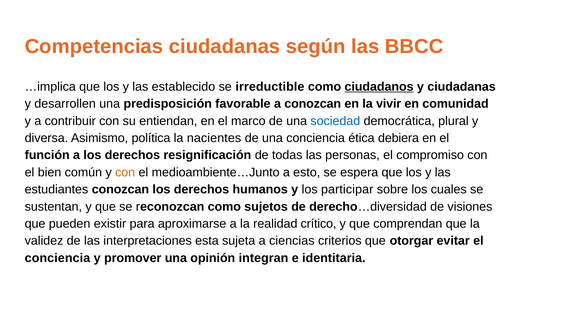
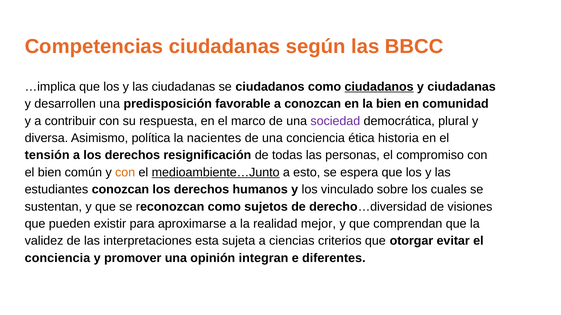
las establecido: establecido -> ciudadanas (183, 87)
se irreductible: irreductible -> ciudadanos (270, 87)
la vivir: vivir -> bien (389, 104)
entiendan: entiendan -> respuesta (168, 121)
sociedad colour: blue -> purple (335, 121)
debiera: debiera -> historia (398, 138)
función: función -> tensión (47, 156)
medioambiente…Junto underline: none -> present (216, 173)
participar: participar -> vinculado (347, 190)
crítico: crítico -> mejor (318, 224)
identitaria: identitaria -> diferentes (334, 258)
